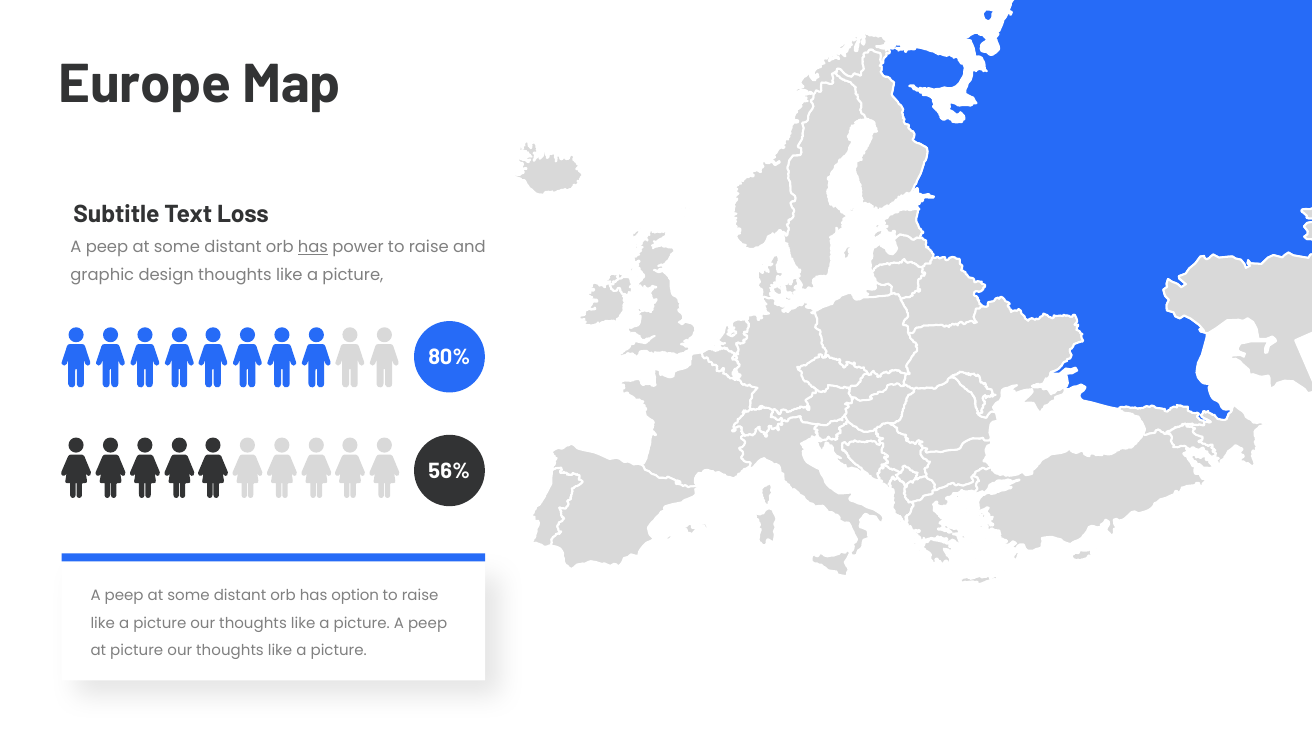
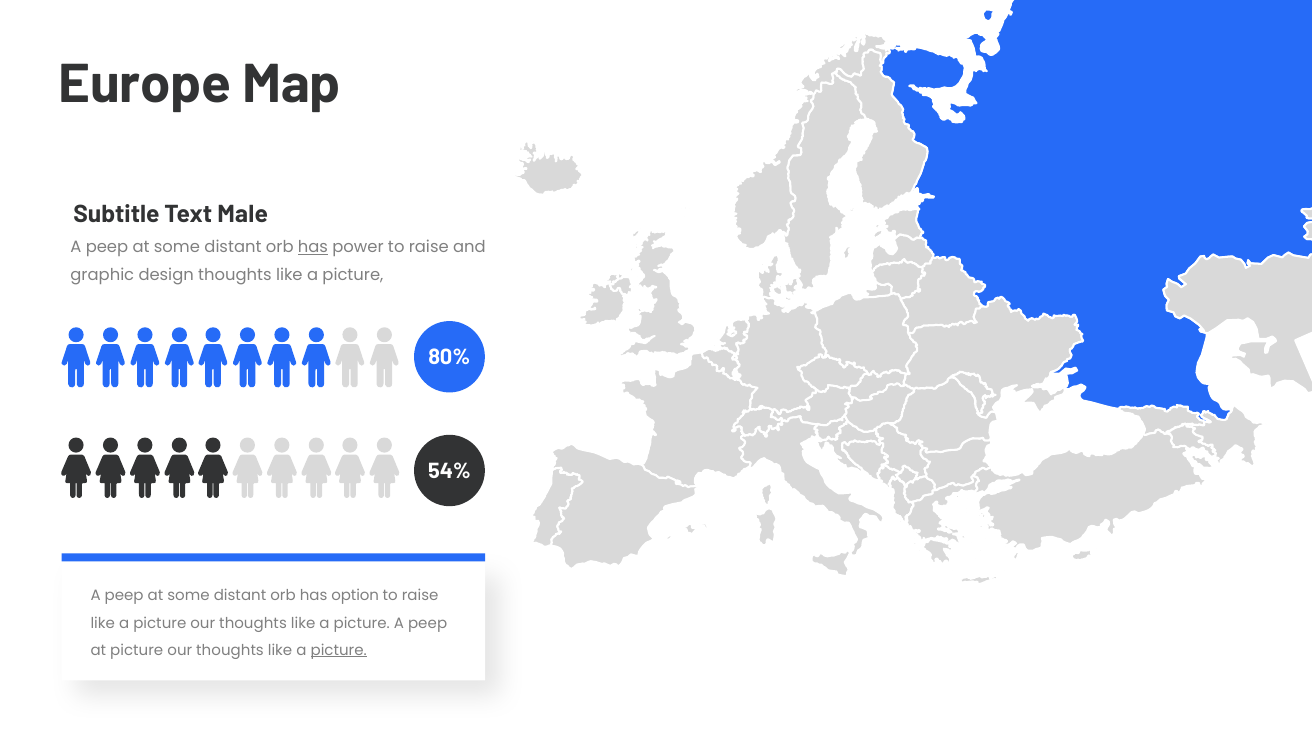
Loss: Loss -> Male (243, 214)
56%: 56% -> 54% (450, 471)
picture underline: none -> present (339, 650)
